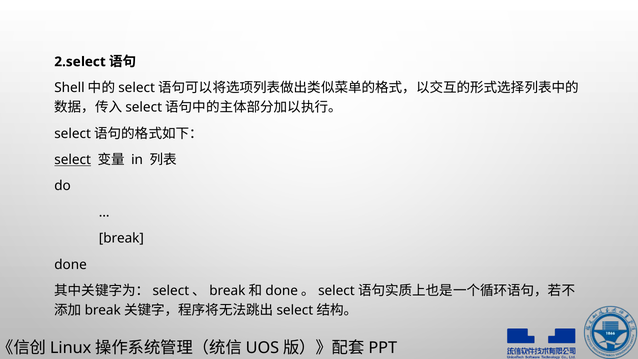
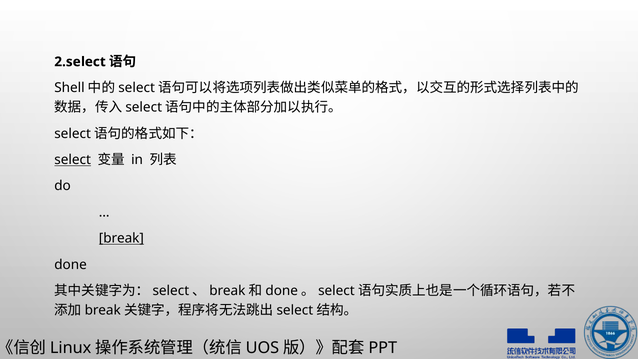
break underline: none -> present (121, 238)
